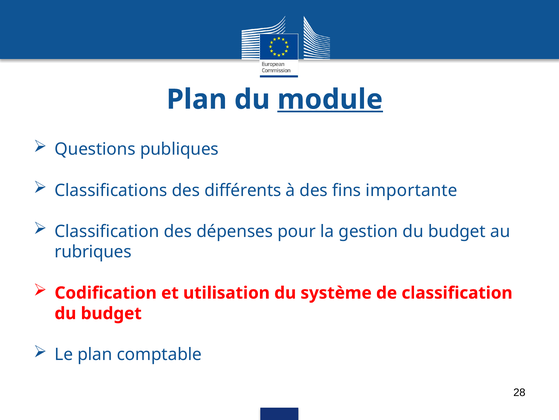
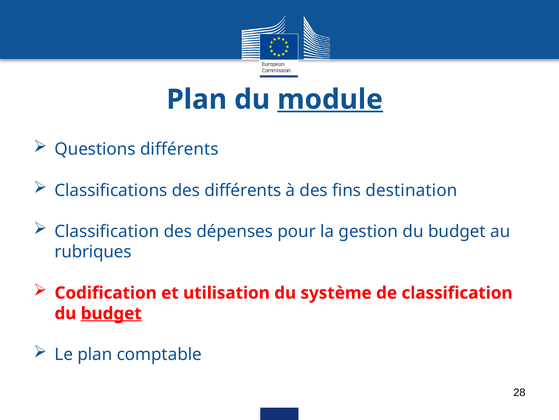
Questions publiques: publiques -> différents (179, 149)
importante: importante -> destination (412, 190)
budget underline: none -> present (111, 313)
